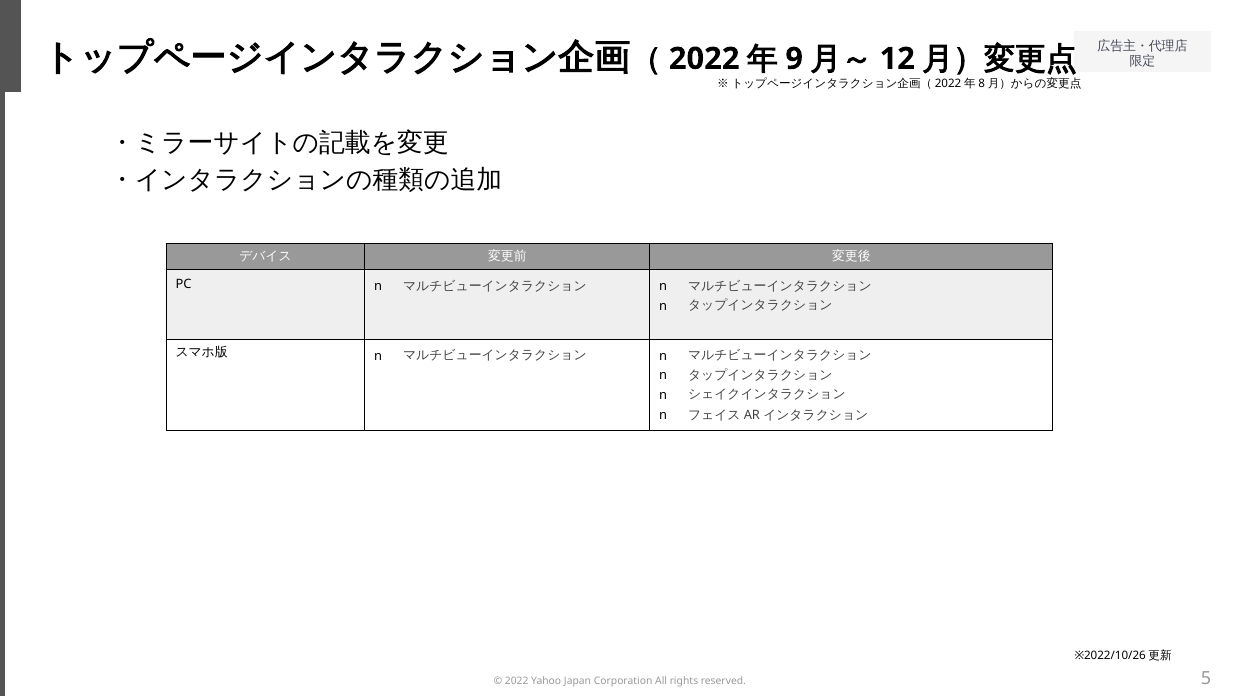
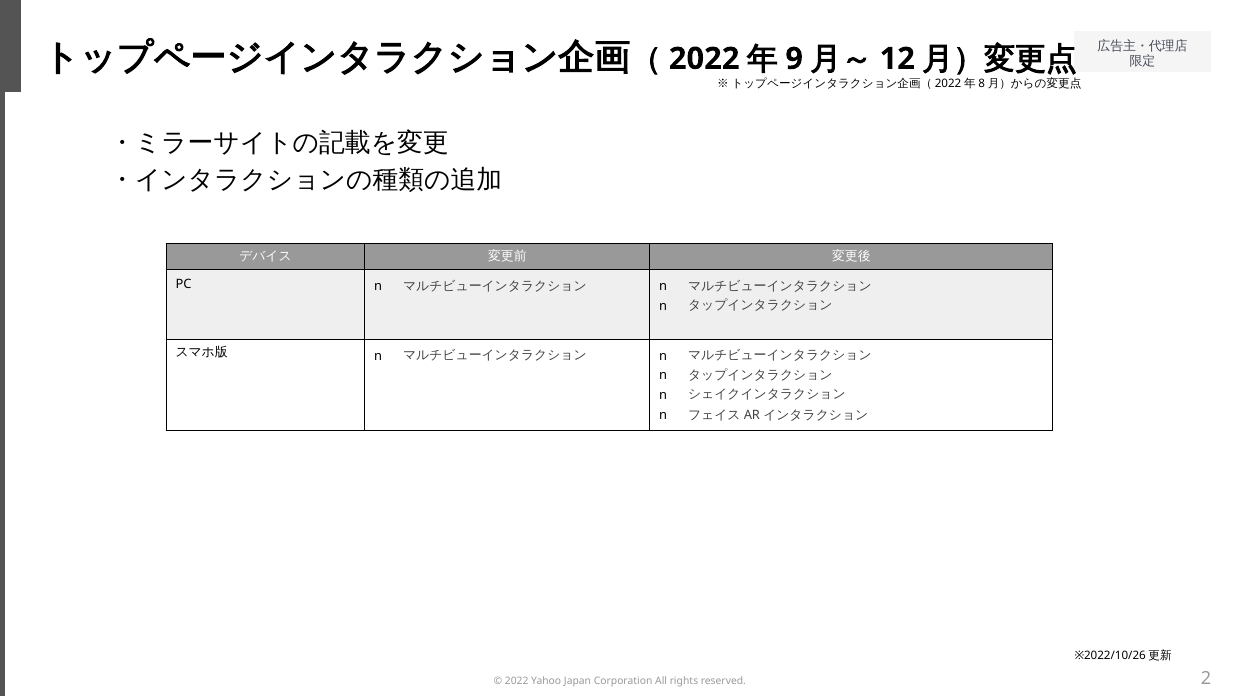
5: 5 -> 2 (1206, 679)
